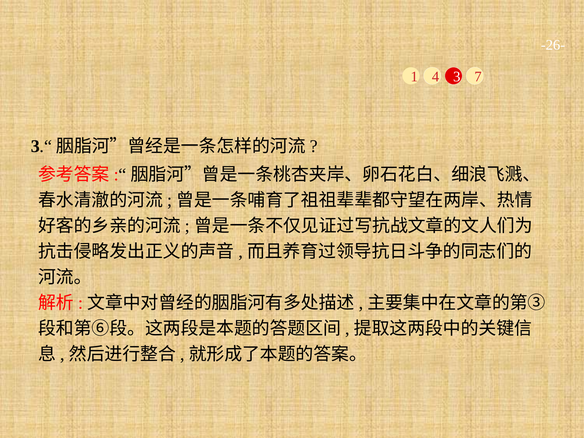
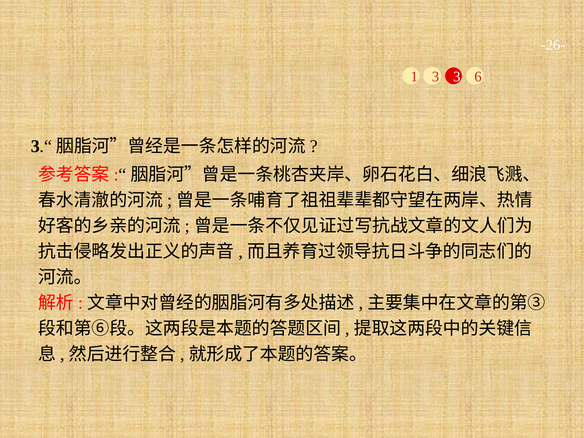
1 4: 4 -> 3 (436, 77)
7: 7 -> 6 (478, 77)
